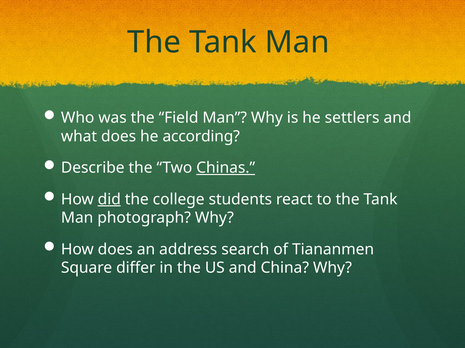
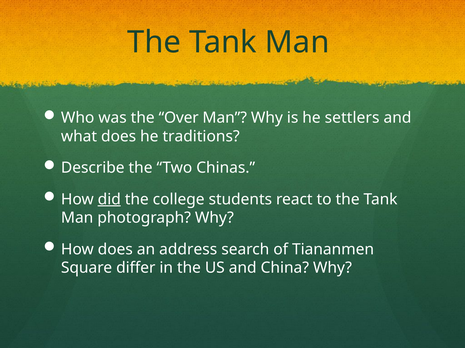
Field: Field -> Over (179, 118)
according: according -> traditions (201, 137)
Chinas underline: present -> none (226, 168)
